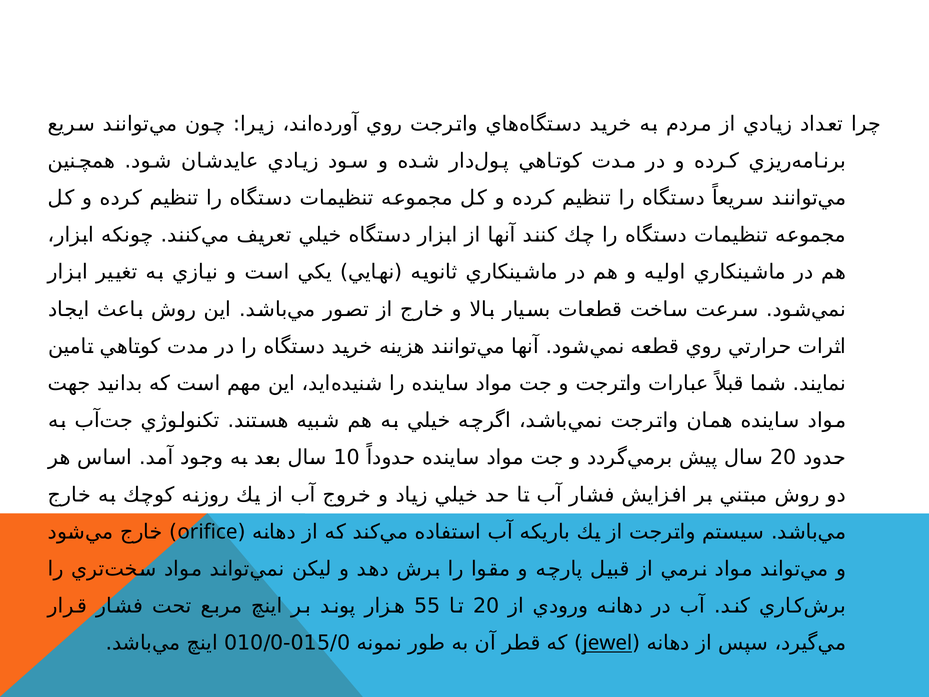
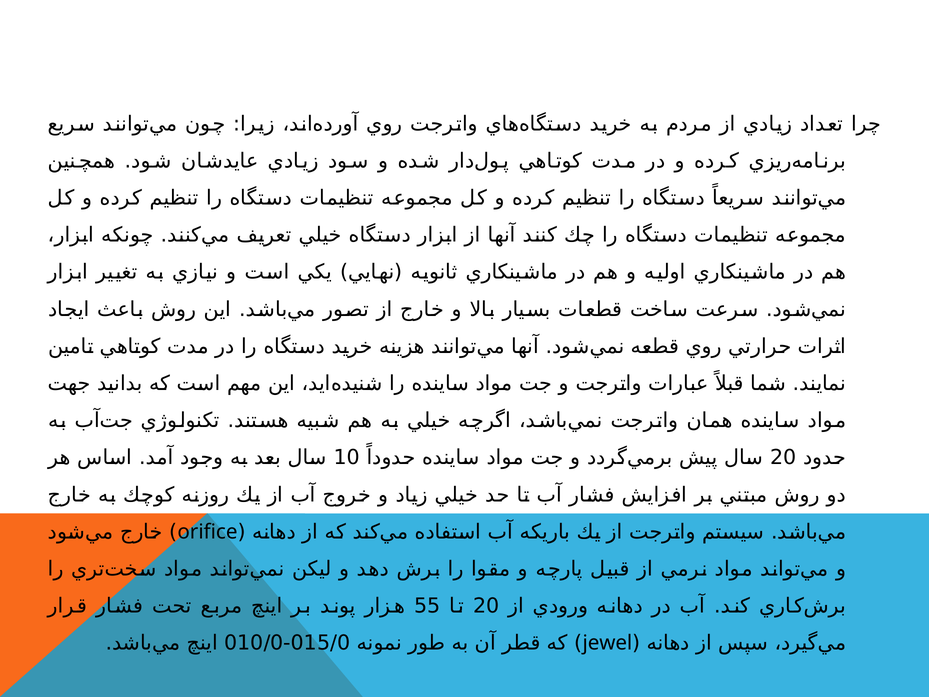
jewel underline: present -> none (607, 643)
